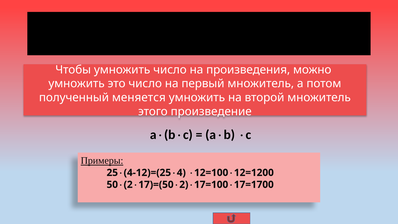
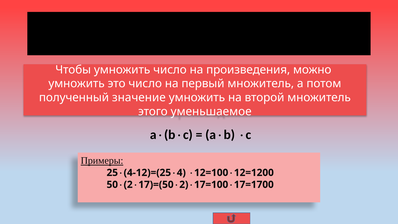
меняется: меняется -> значение (139, 98)
произведение: произведение -> уменьшаемое (211, 111)
